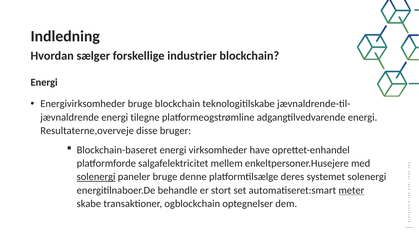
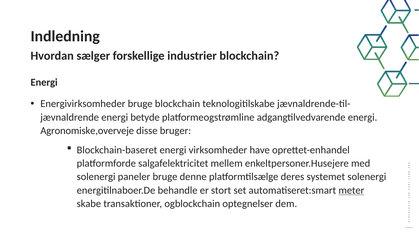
tilegne: tilegne -> betyde (145, 117)
Resultaterne,overveje: Resultaterne,overveje -> Agronomiske,overveje (87, 131)
solenergi underline: present -> none (96, 177)
